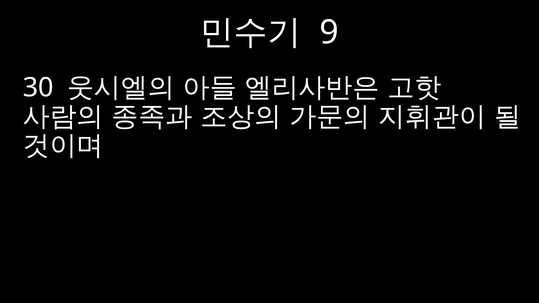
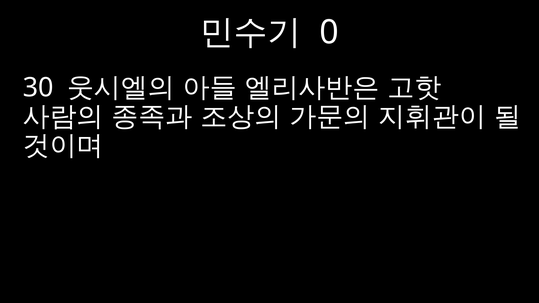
9: 9 -> 0 (329, 32)
